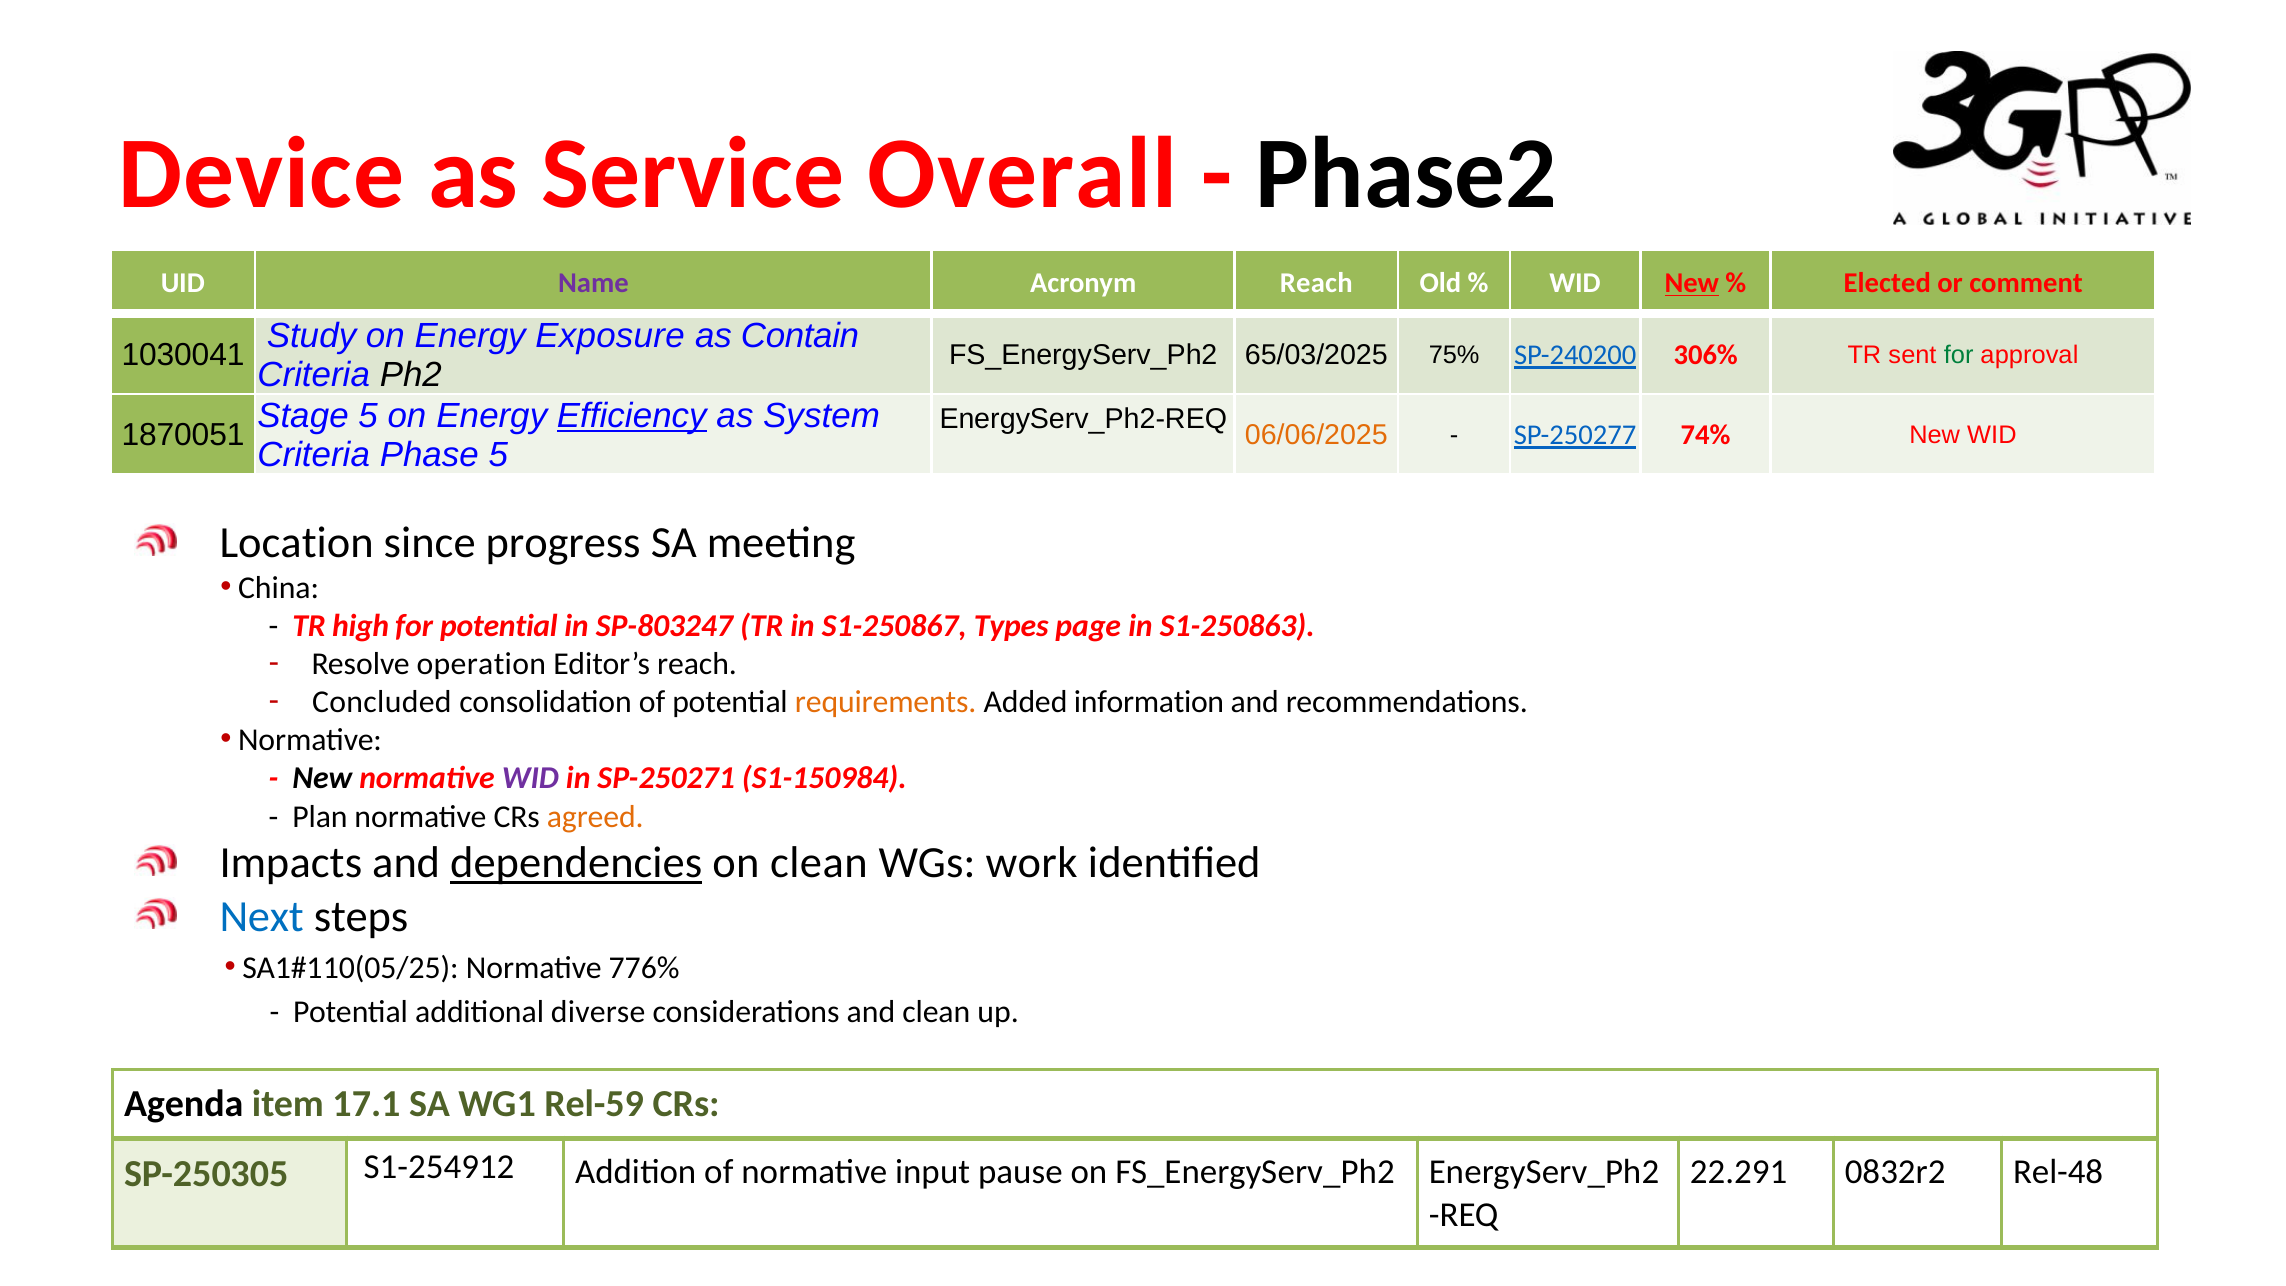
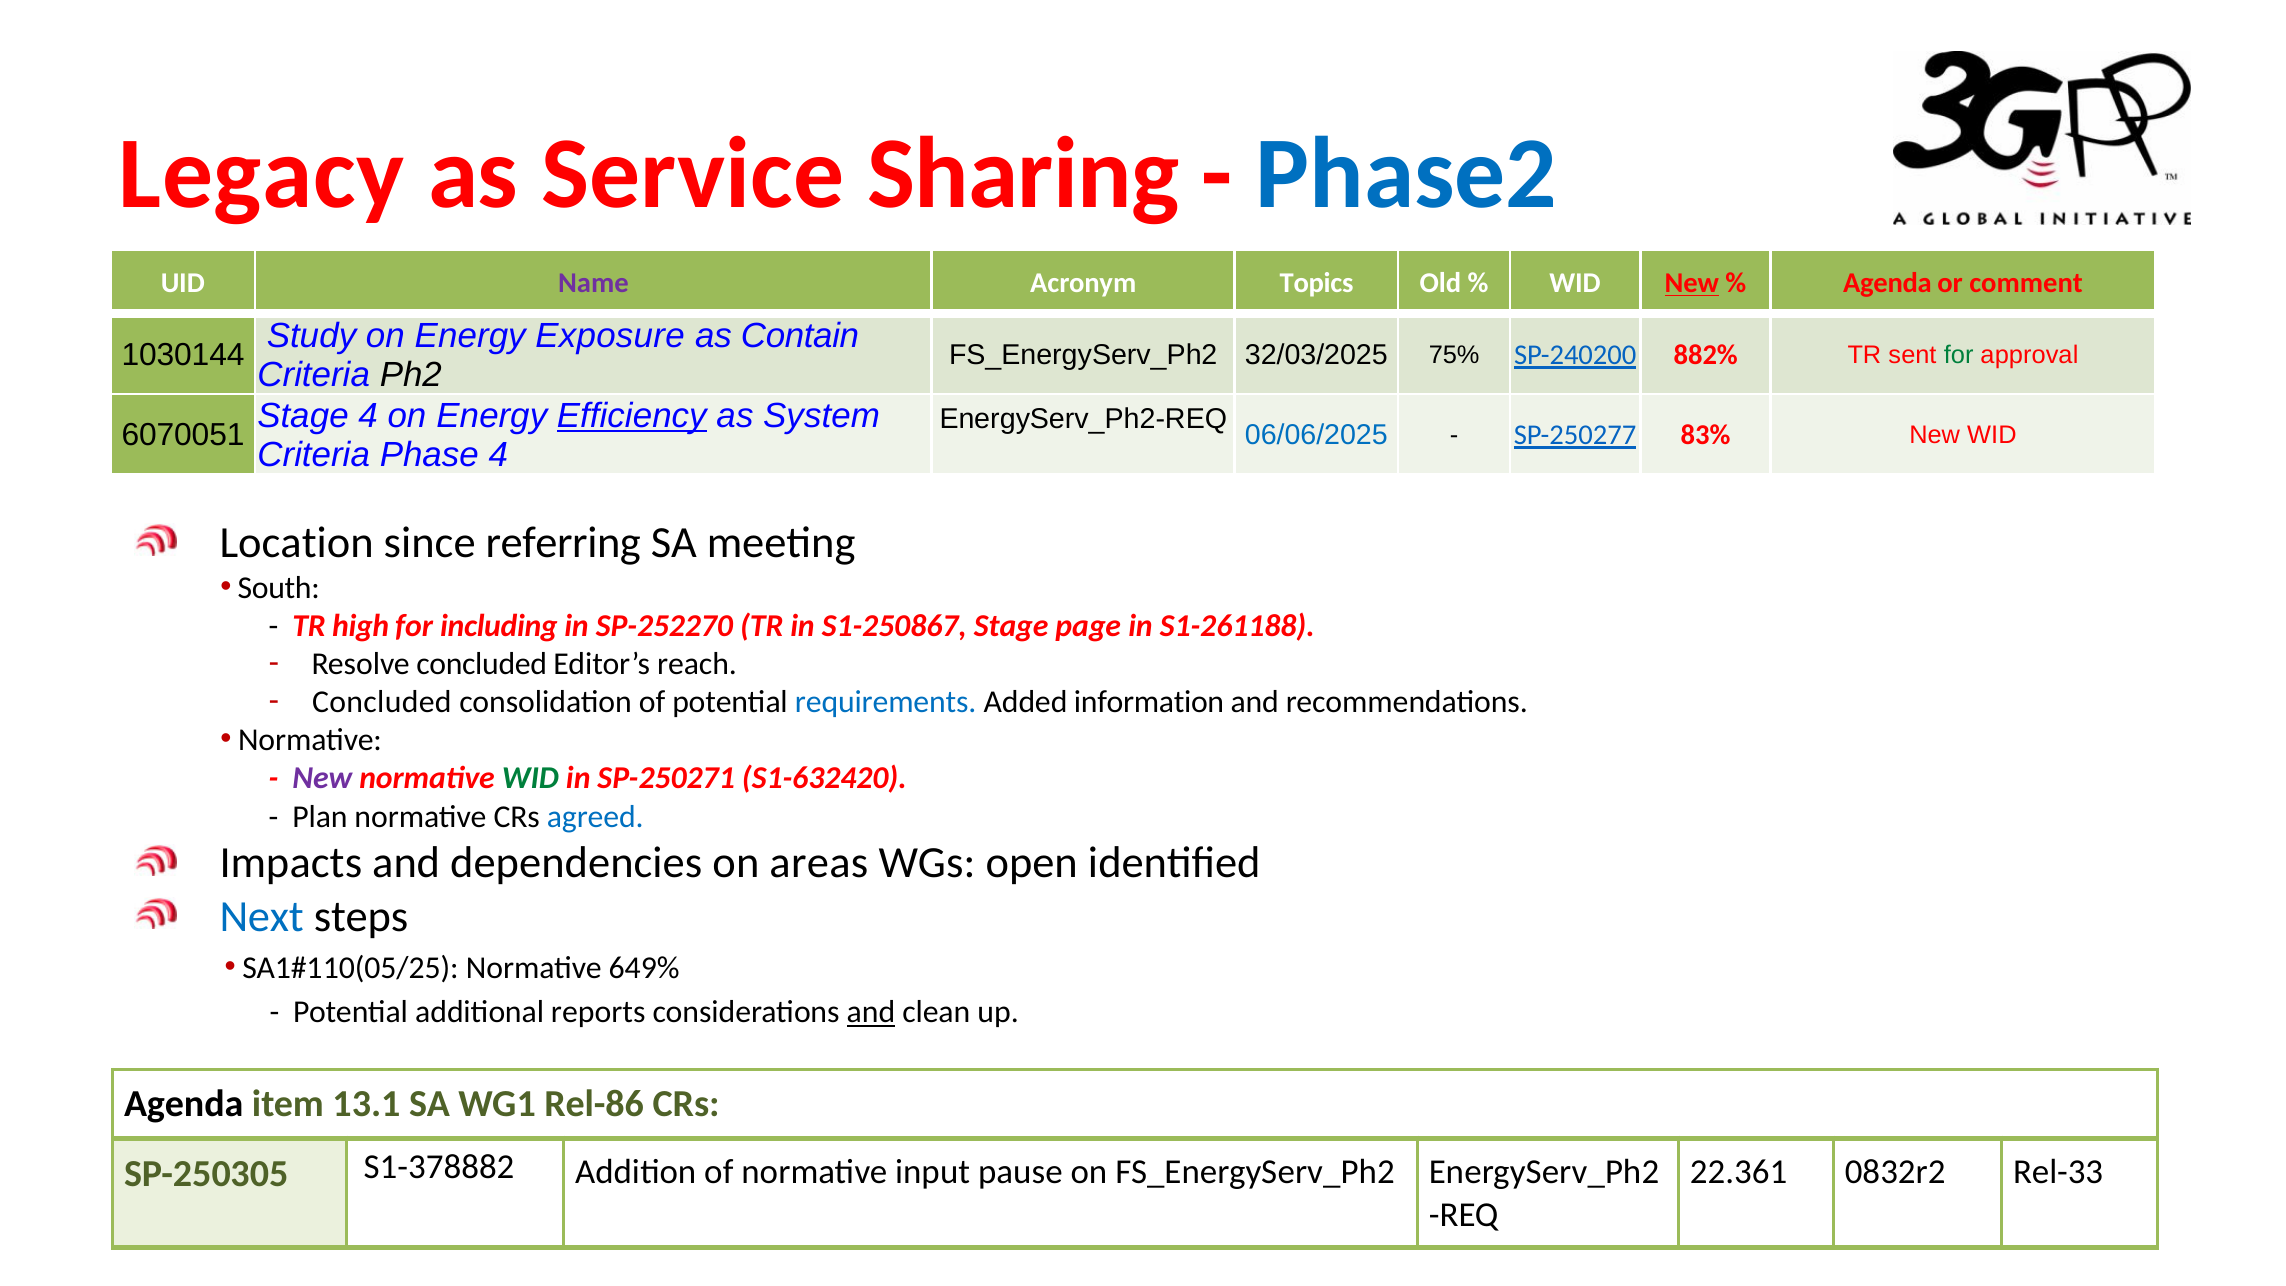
Device: Device -> Legacy (261, 174)
Overall: Overall -> Sharing (1023, 174)
Phase2 colour: black -> blue (1407, 174)
Acronym Reach: Reach -> Topics (1317, 283)
Elected: Elected -> Agenda (1887, 283)
1030041: 1030041 -> 1030144 (183, 355)
65/03/2025: 65/03/2025 -> 32/03/2025 (1316, 355)
306%: 306% -> 882% (1706, 355)
Stage 5: 5 -> 4 (368, 416)
1870051: 1870051 -> 6070051 (183, 435)
06/06/2025 colour: orange -> blue (1316, 436)
74%: 74% -> 83% (1706, 435)
Phase 5: 5 -> 4 (498, 455)
progress: progress -> referring (563, 543)
China: China -> South (279, 588)
for potential: potential -> including (499, 626)
SP-803247: SP-803247 -> SP-252270 (664, 626)
S1-250867 Types: Types -> Stage (1011, 626)
S1-250863: S1-250863 -> S1-261188 (1237, 626)
Resolve operation: operation -> concluded (482, 664)
requirements colour: orange -> blue (886, 702)
New colour: black -> purple (322, 778)
WID colour: purple -> green (530, 778)
S1-150984: S1-150984 -> S1-632420 (824, 778)
agreed colour: orange -> blue (595, 817)
dependencies underline: present -> none (576, 863)
on clean: clean -> areas (819, 863)
work: work -> open (1032, 863)
776%: 776% -> 649% (644, 968)
diverse: diverse -> reports (598, 1012)
and underline: none -> present (871, 1012)
17.1: 17.1 -> 13.1 (366, 1104)
Rel-59: Rel-59 -> Rel-86 (594, 1104)
22.291: 22.291 -> 22.361 (1739, 1172)
Rel-48: Rel-48 -> Rel-33 (2058, 1172)
S1-254912: S1-254912 -> S1-378882 (439, 1167)
